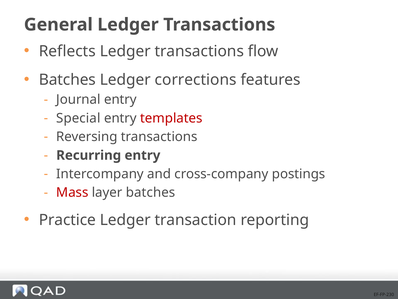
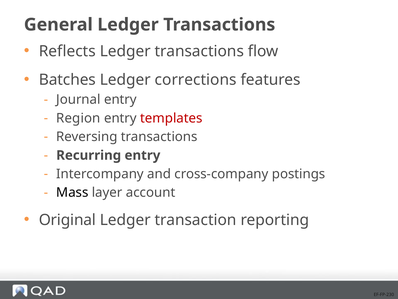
Special: Special -> Region (78, 118)
Mass colour: red -> black (72, 192)
layer batches: batches -> account (151, 192)
Practice: Practice -> Original (67, 220)
